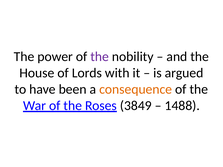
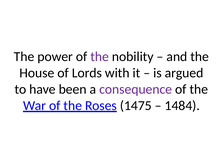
consequence colour: orange -> purple (136, 89)
3849: 3849 -> 1475 (136, 106)
1488: 1488 -> 1484 (182, 106)
